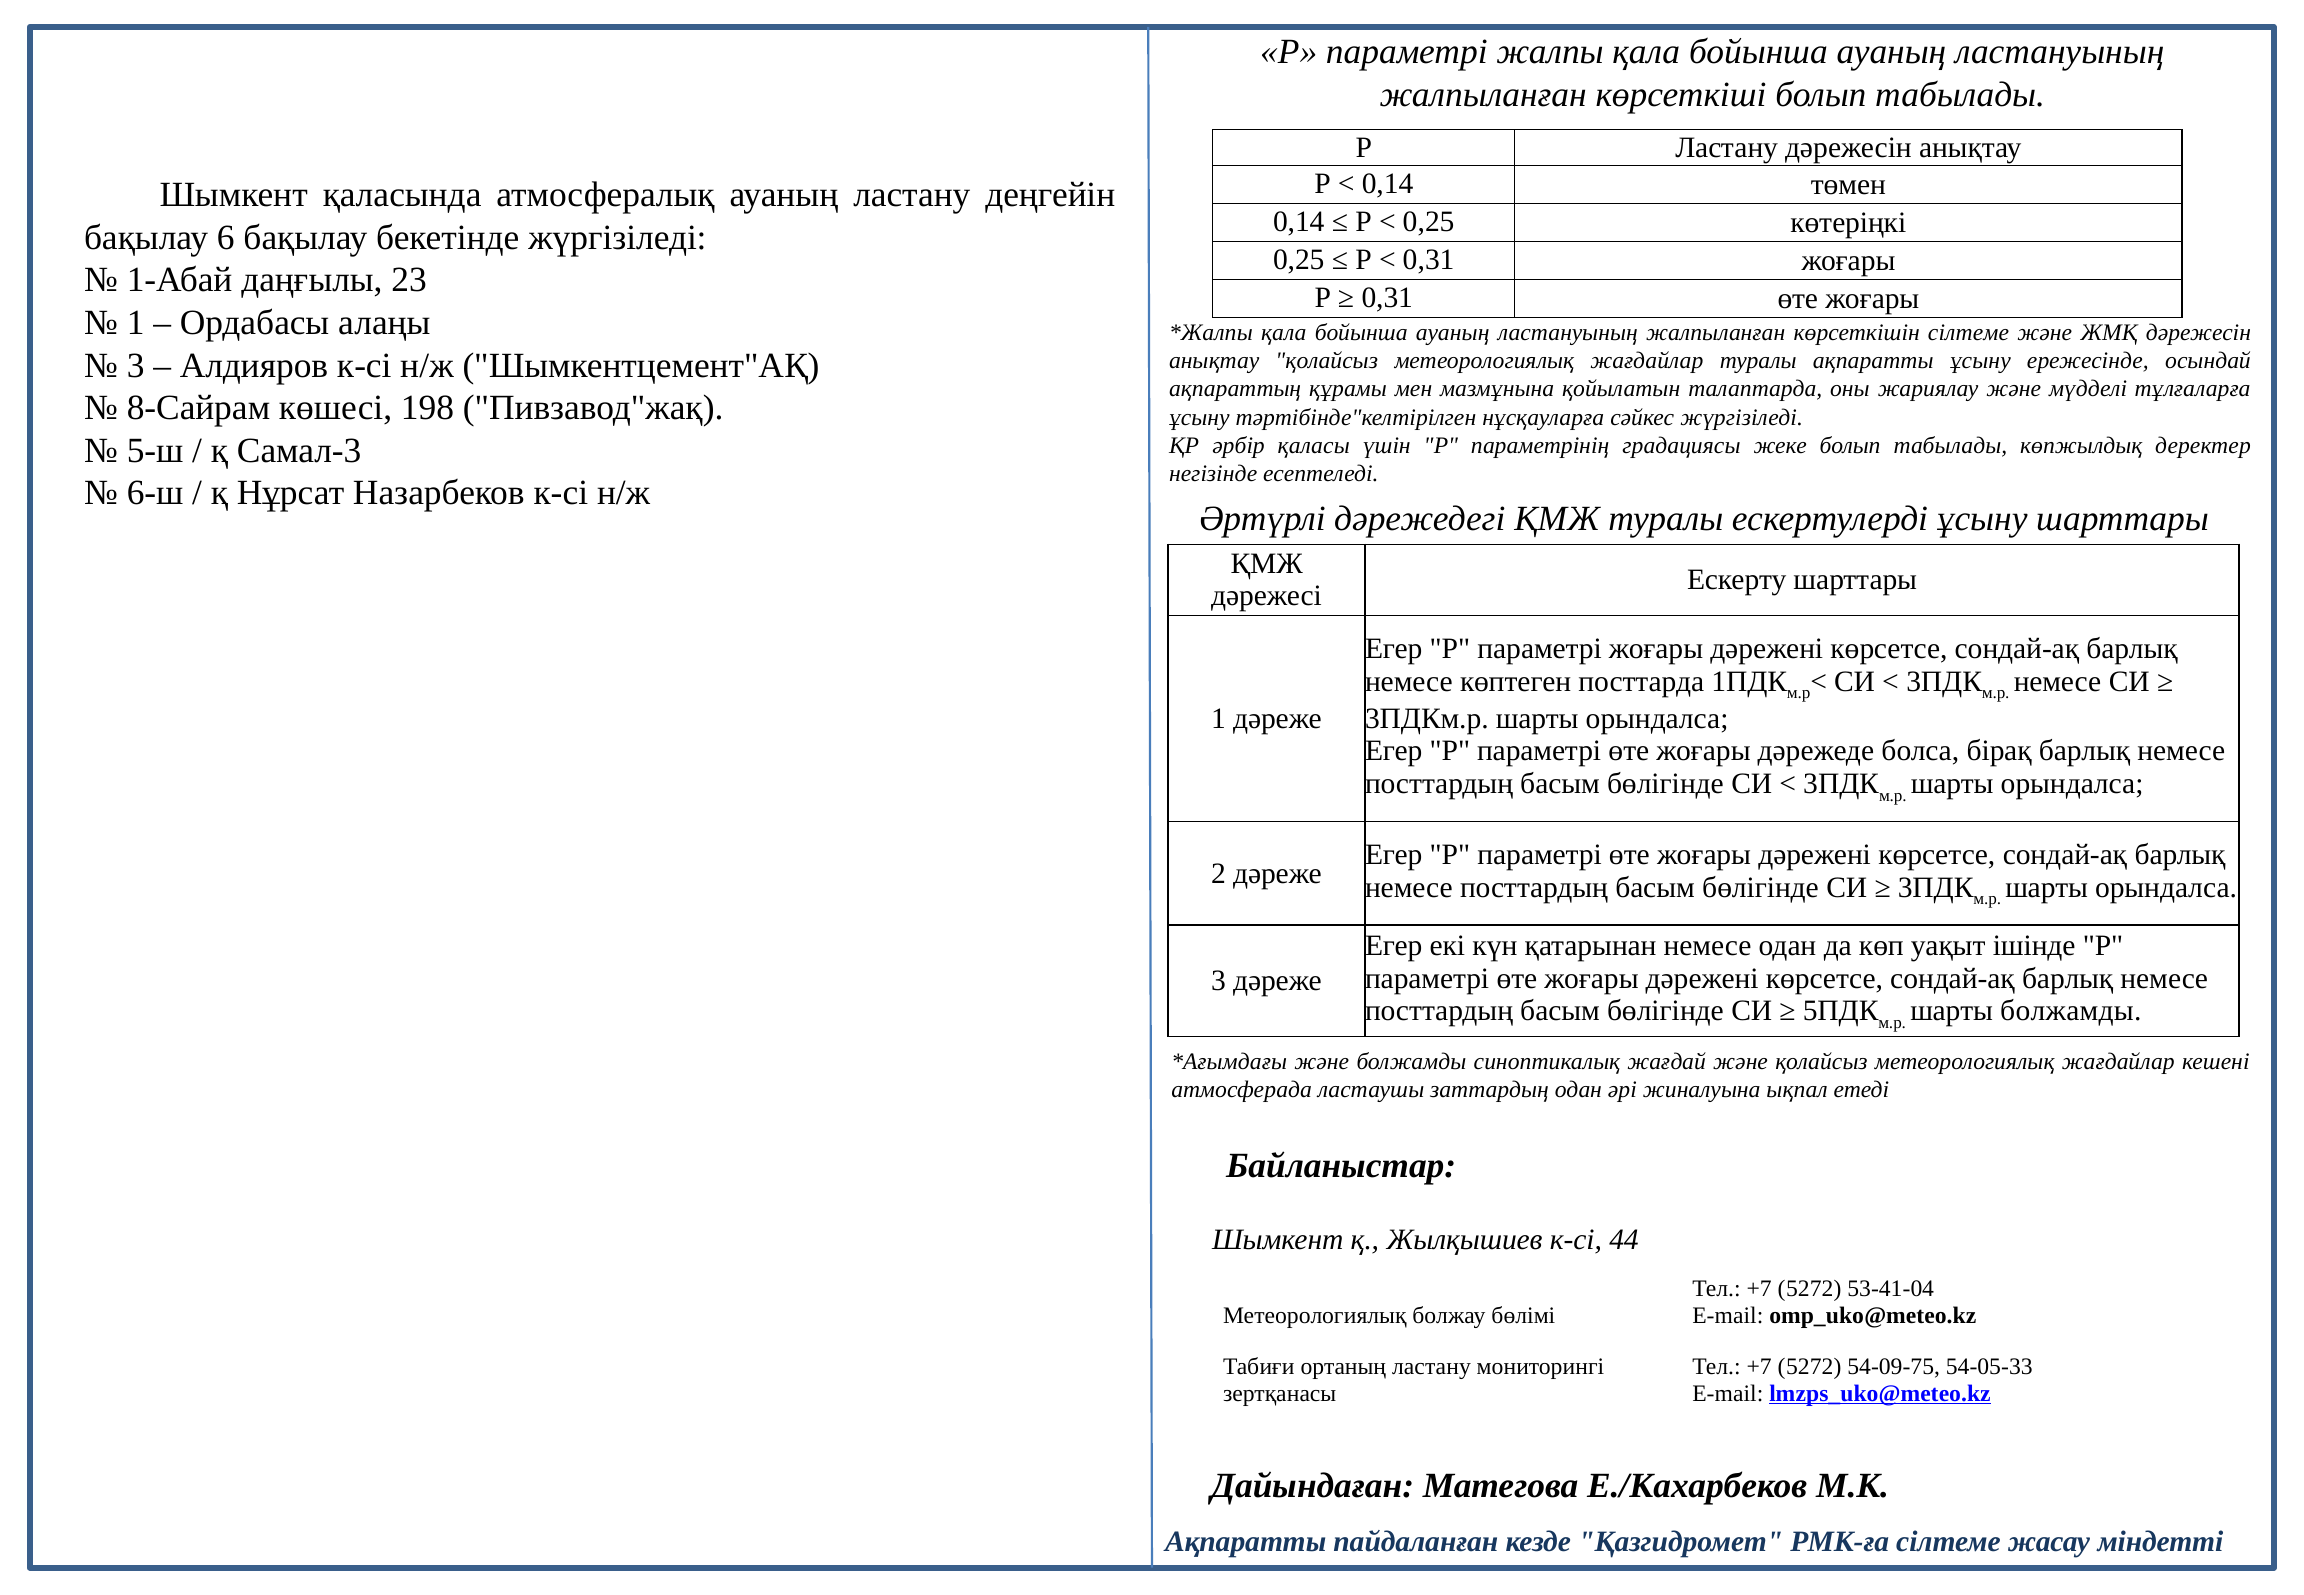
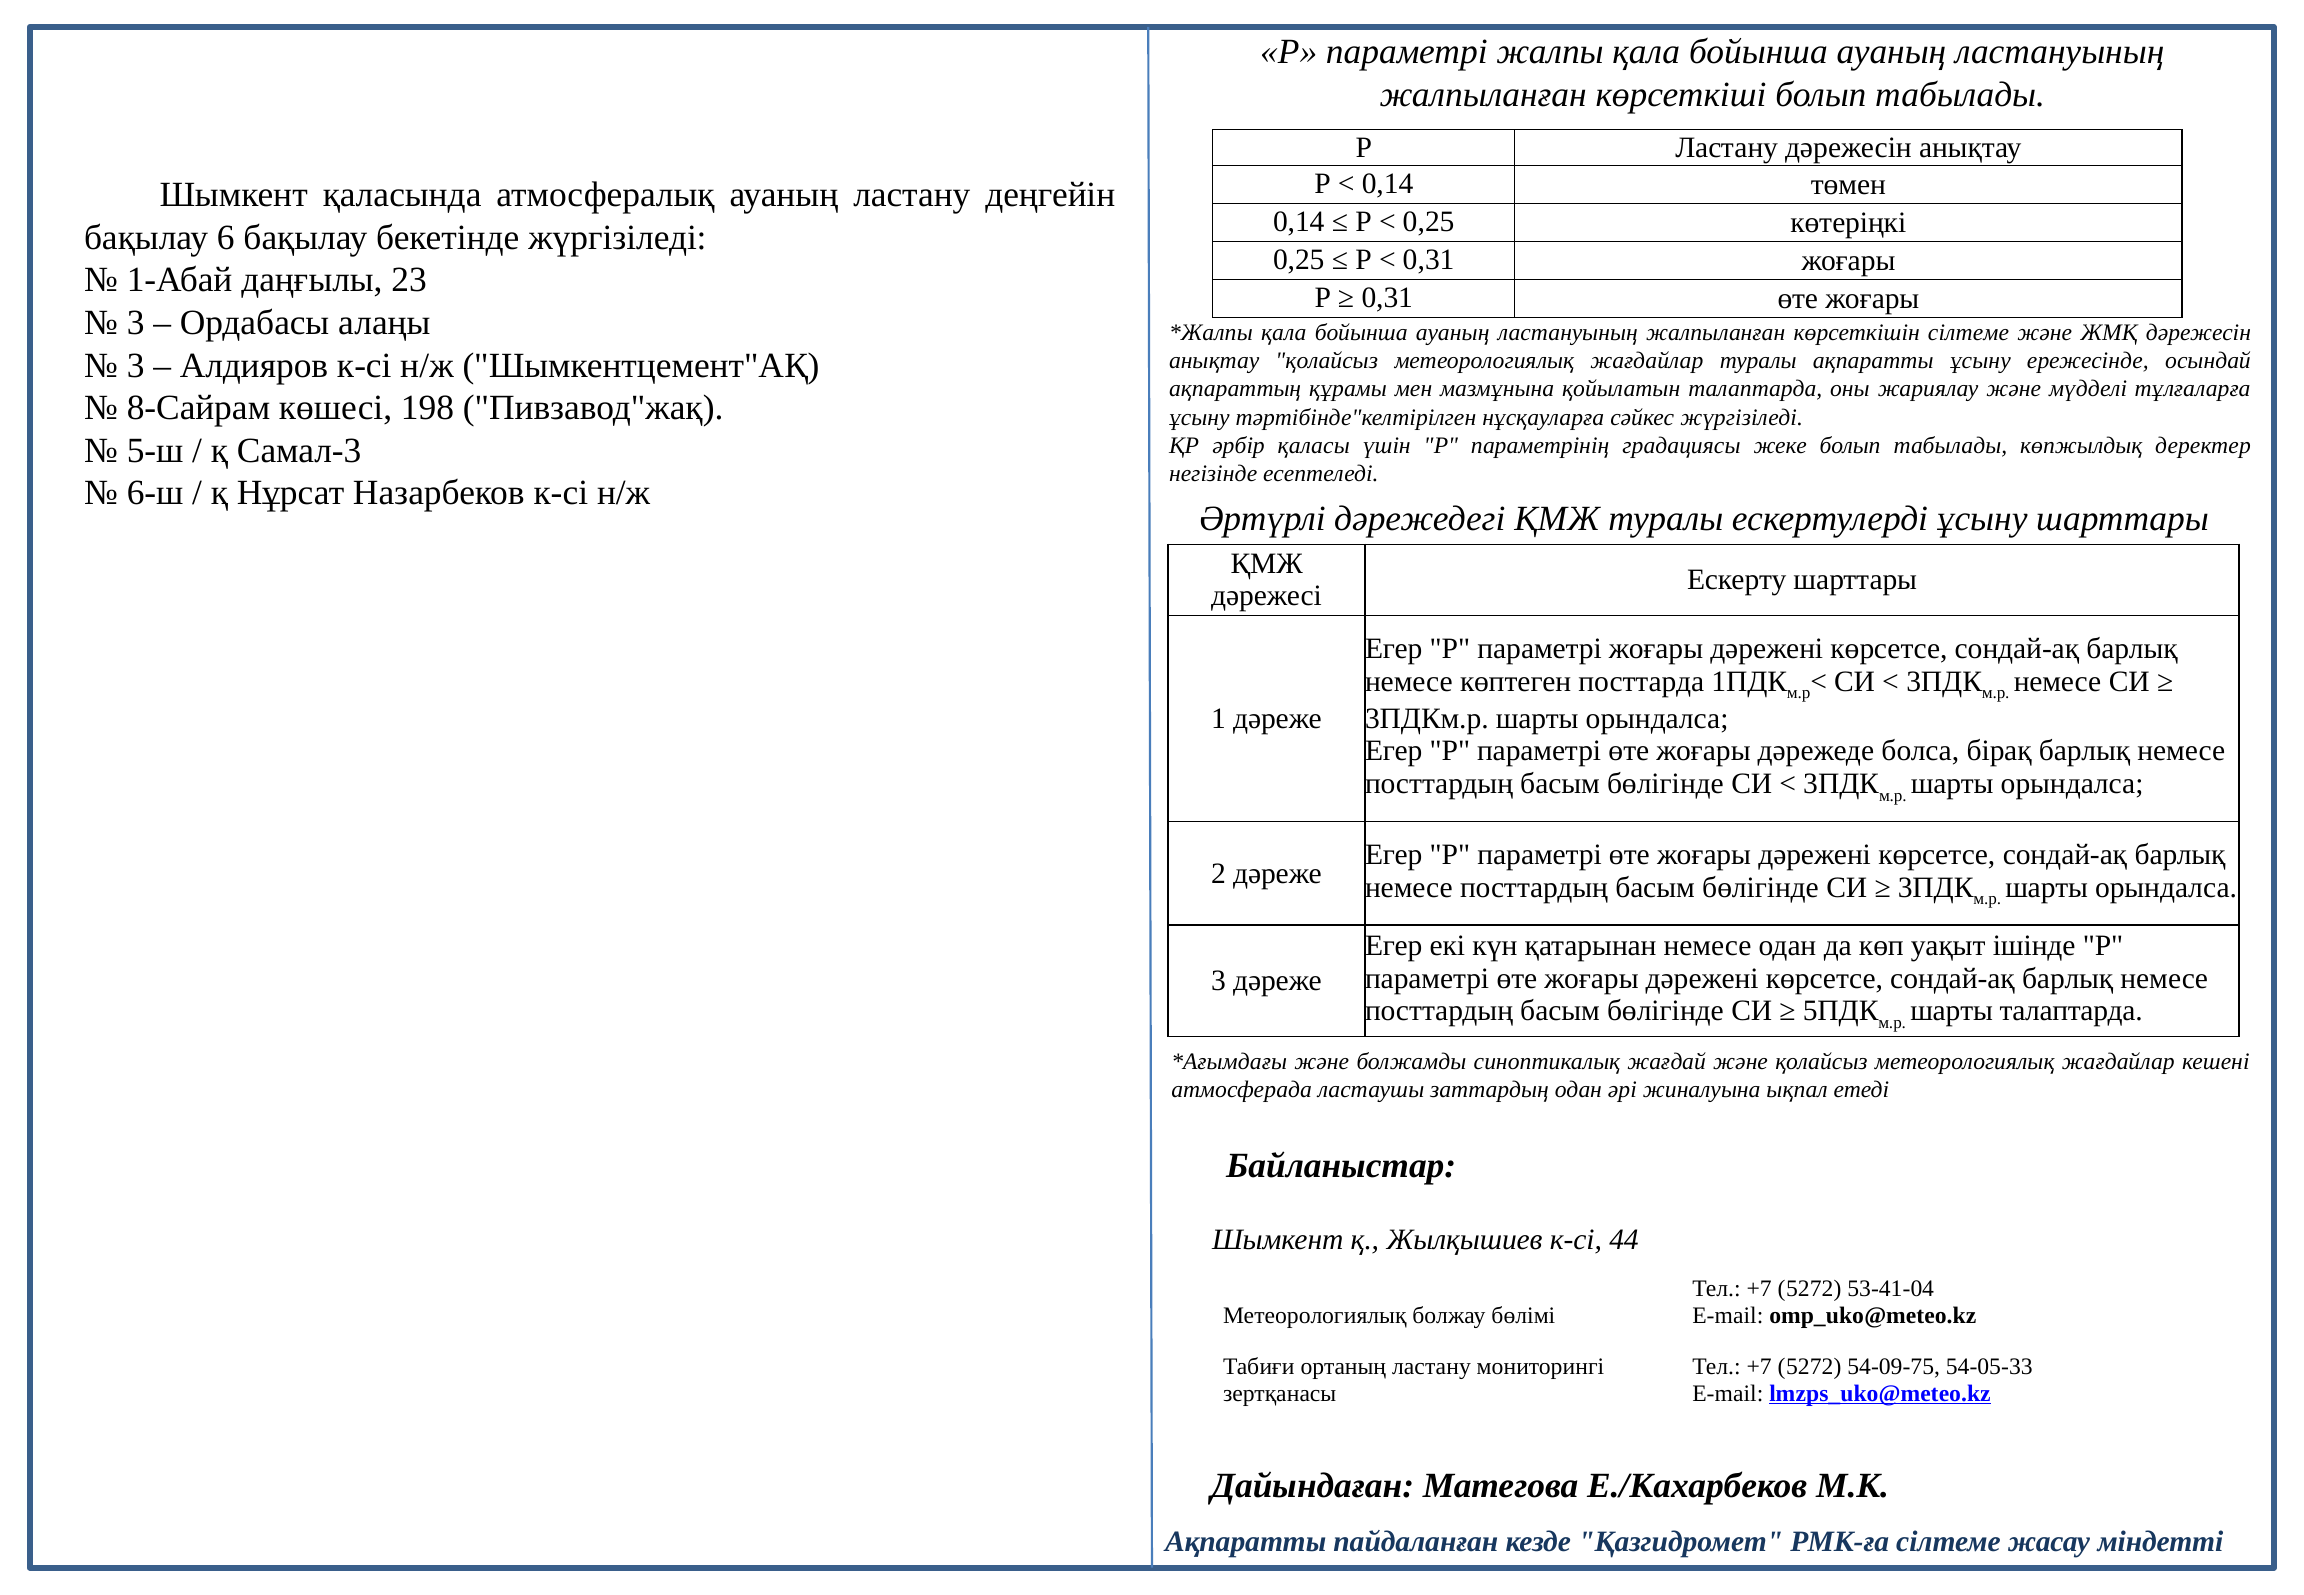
1: 1 -> 3 (136, 323)
шарты болжамды: болжамды -> талаптарда (2071, 1011)
